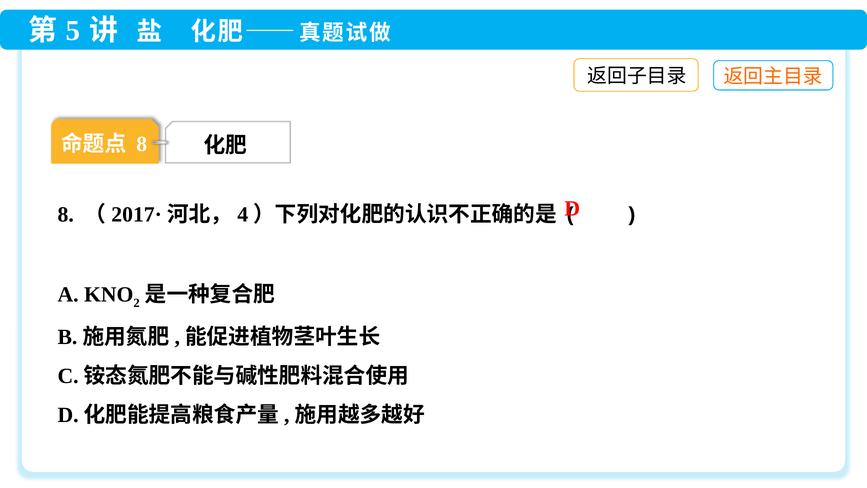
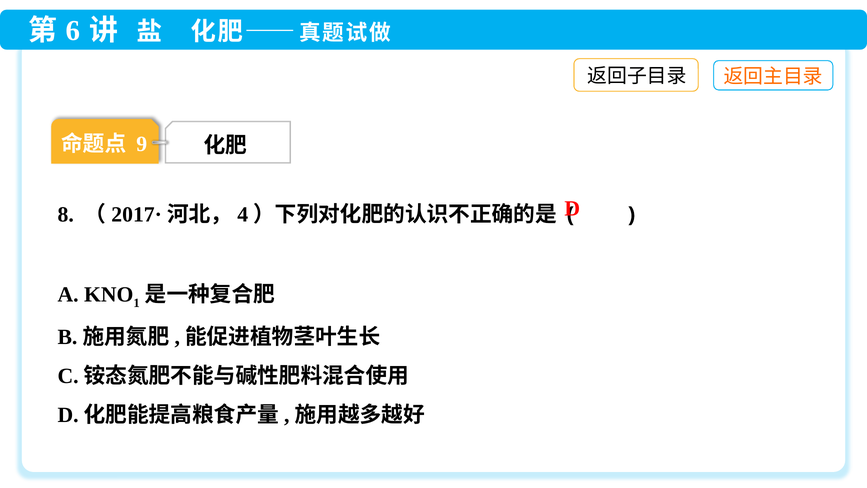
5: 5 -> 6 (73, 31)
8: 8 -> 9 (142, 144)
2: 2 -> 1 (137, 303)
